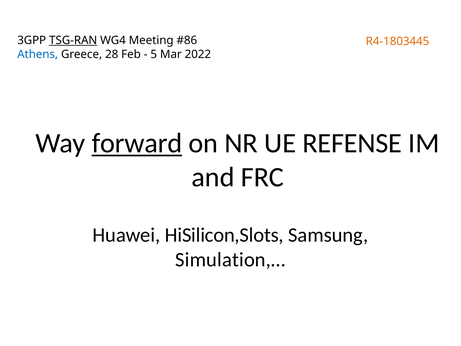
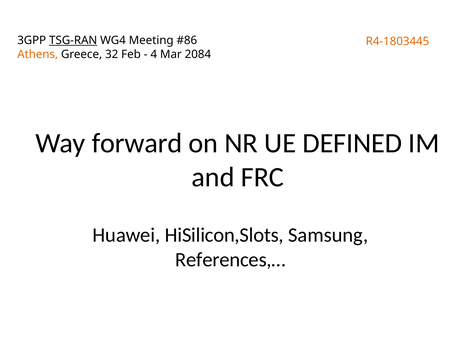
Athens colour: blue -> orange (38, 54)
28: 28 -> 32 (112, 54)
5: 5 -> 4 (154, 54)
2022: 2022 -> 2084 (198, 54)
forward underline: present -> none (137, 143)
REFENSE: REFENSE -> DEFINED (352, 143)
Simulation,…: Simulation,… -> References,… (230, 259)
